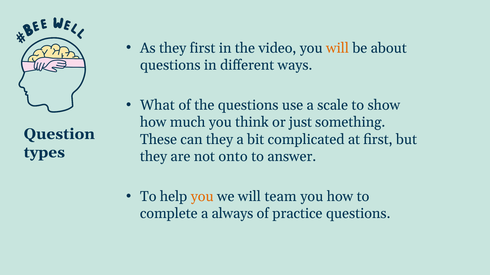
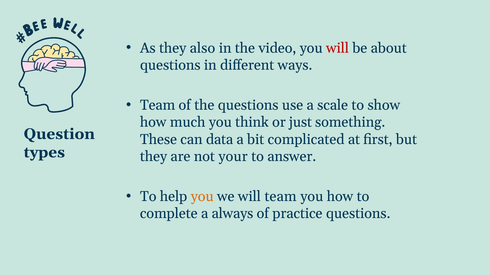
they first: first -> also (202, 48)
will colour: orange -> red (338, 48)
What: What -> Team (158, 105)
can they: they -> data (220, 140)
onto: onto -> your (233, 157)
